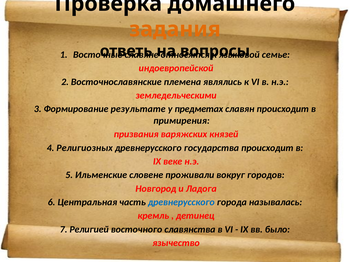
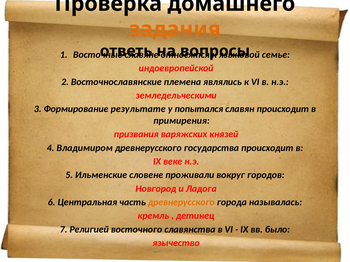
предметах: предметах -> попытался (199, 109)
Религиозных: Религиозных -> Владимиром (85, 148)
древнерусского colour: blue -> orange (181, 203)
